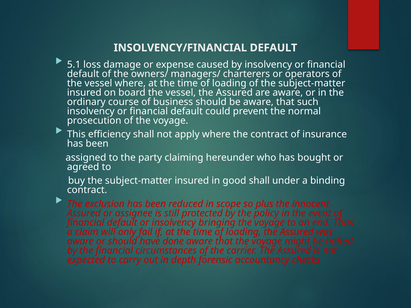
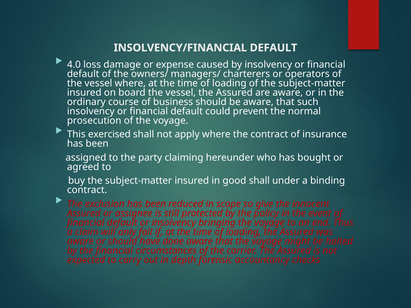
5.1: 5.1 -> 4.0 (74, 65)
efficiency: efficiency -> exercised (109, 134)
plus: plus -> give (264, 204)
